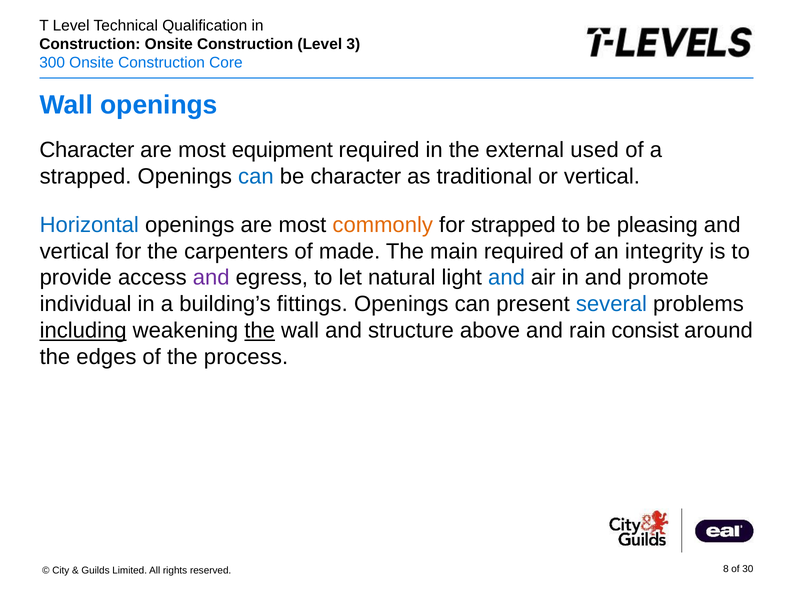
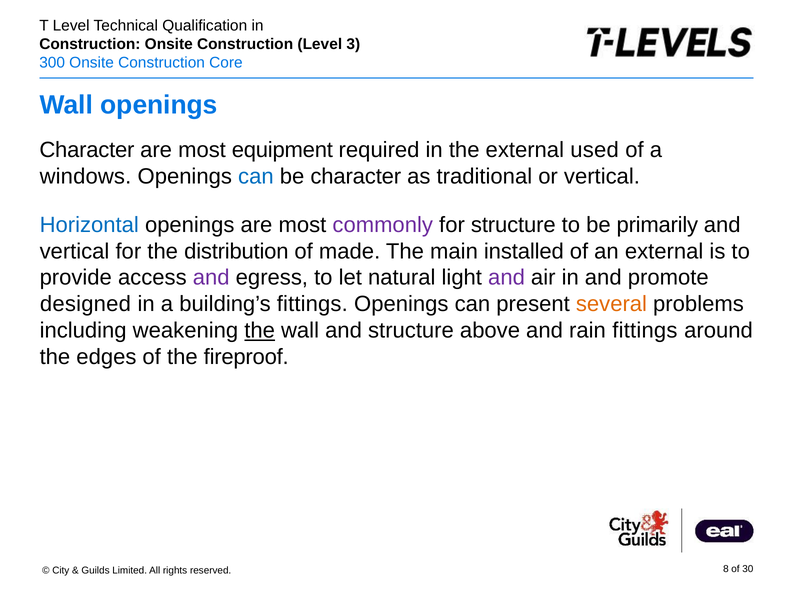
strapped: strapped -> windows (85, 176)
commonly colour: orange -> purple (383, 225)
for strapped: strapped -> structure (513, 225)
pleasing: pleasing -> primarily (657, 225)
carpenters: carpenters -> distribution (236, 251)
main required: required -> installed (524, 251)
an integrity: integrity -> external (664, 251)
and colour: blue -> purple (507, 278)
individual: individual -> designed (85, 304)
several colour: blue -> orange (611, 304)
including underline: present -> none (83, 330)
rain consist: consist -> fittings (645, 330)
process: process -> fireproof (246, 357)
